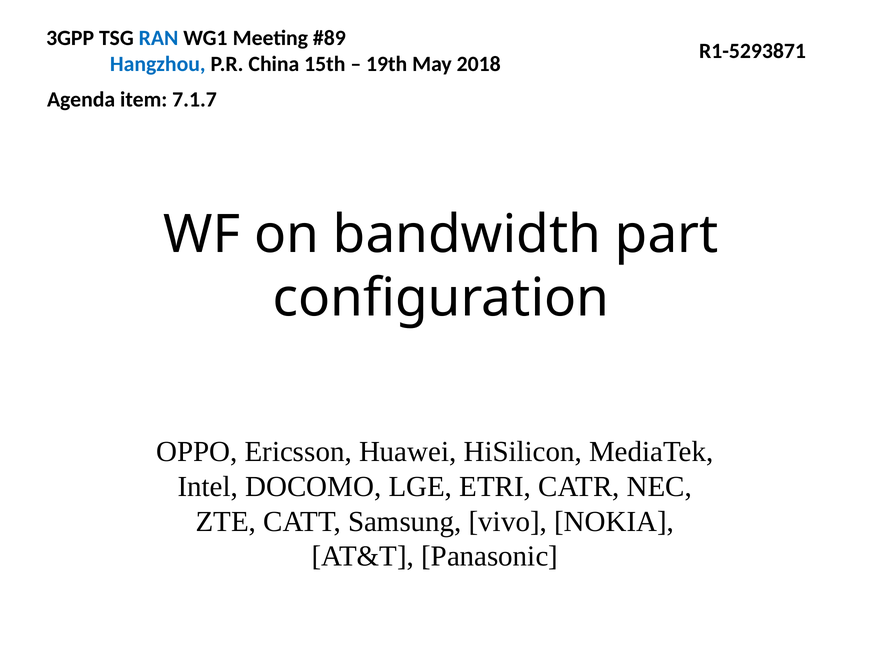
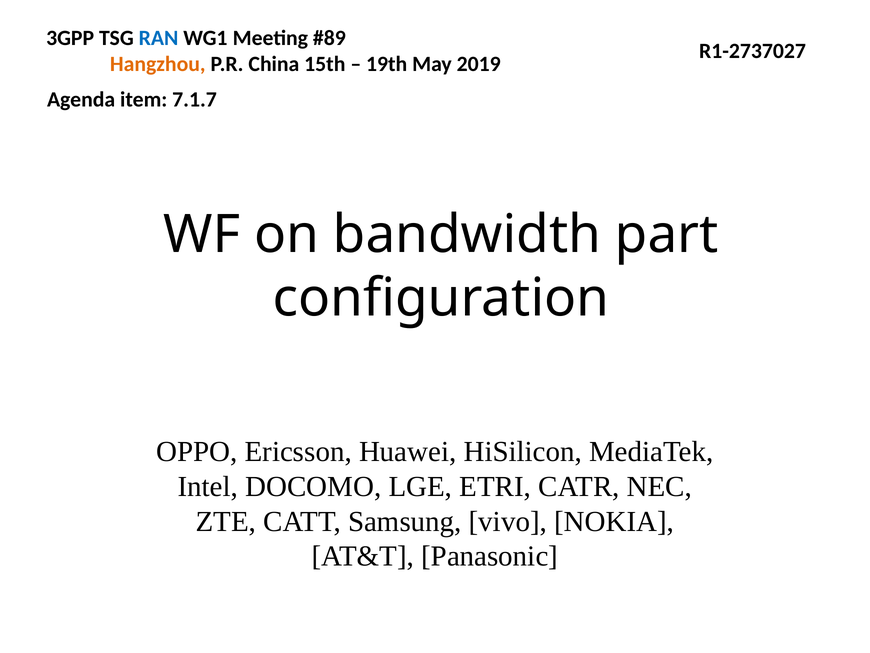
R1-5293871: R1-5293871 -> R1-2737027 (753, 51)
Hangzhou colour: blue -> orange (158, 64)
2018: 2018 -> 2019 (479, 64)
